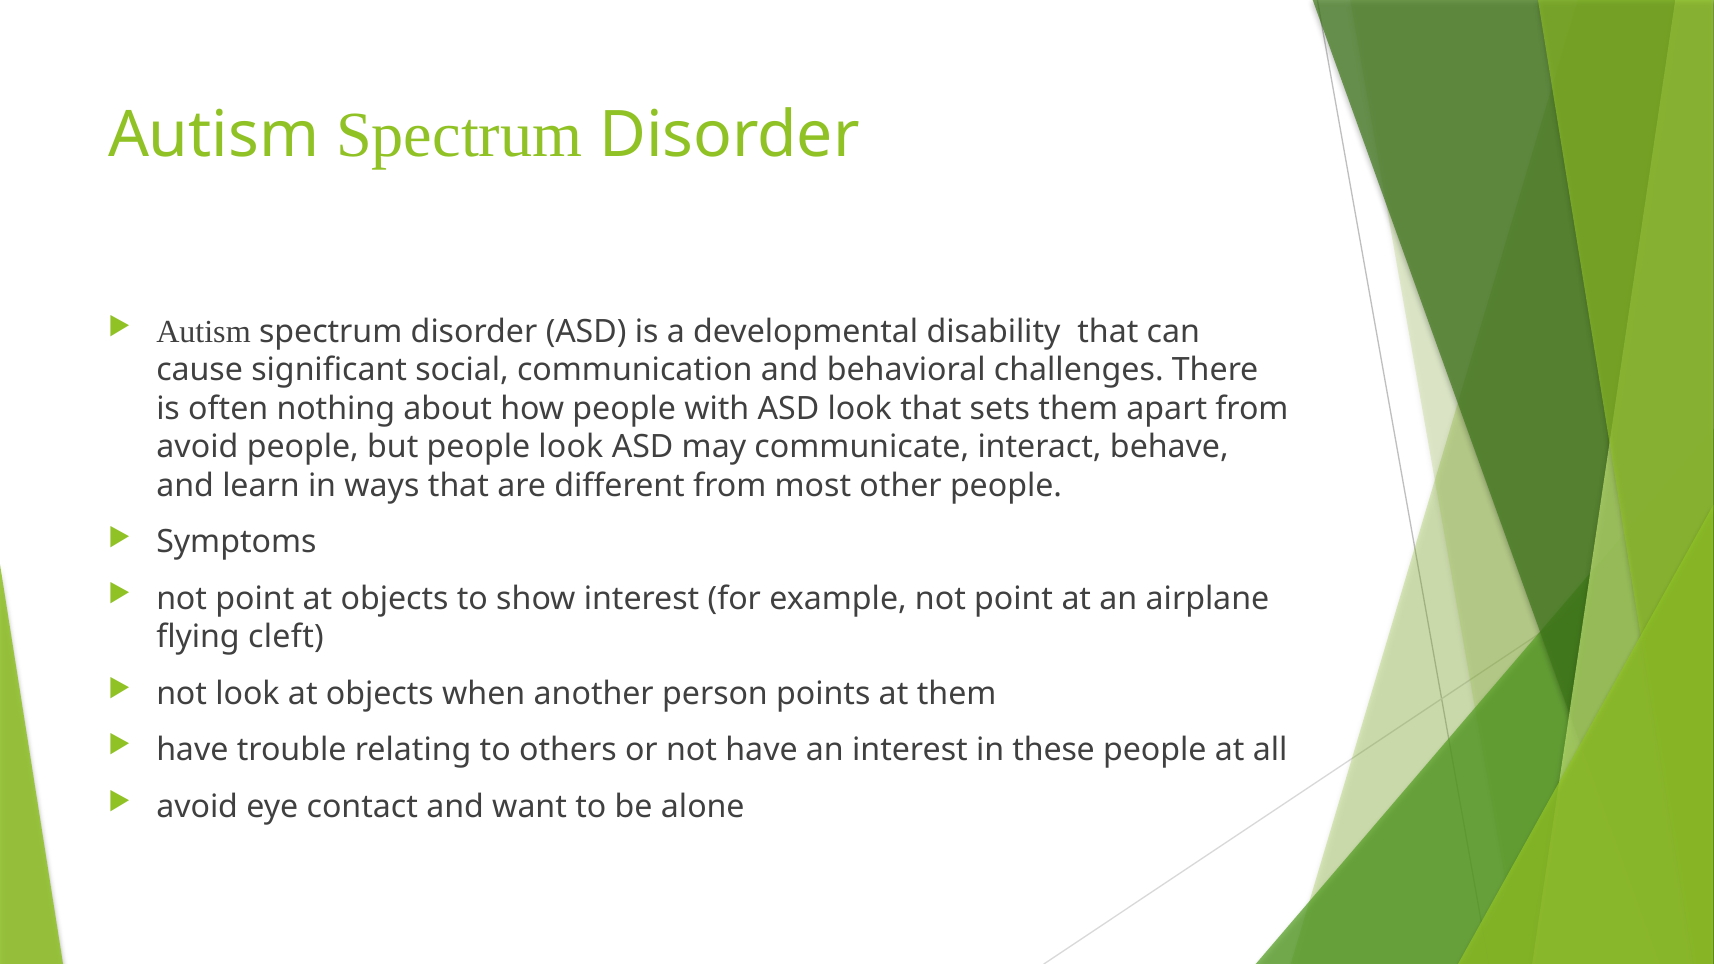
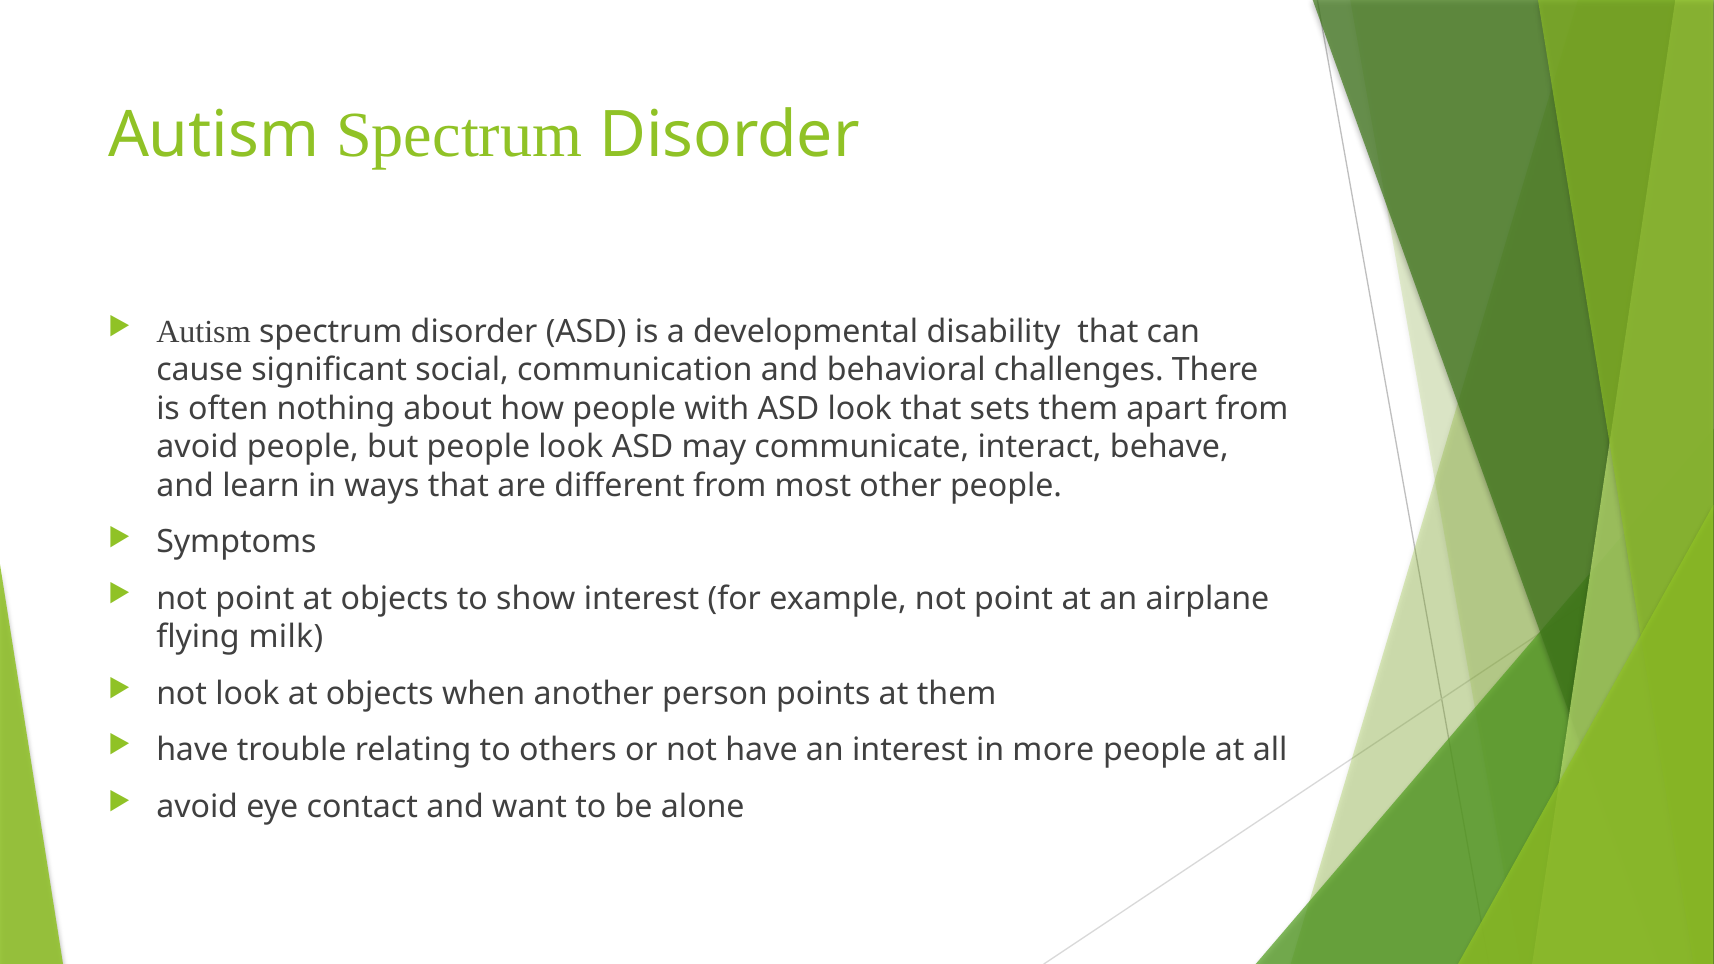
cleft: cleft -> milk (286, 637)
these: these -> more (1053, 750)
